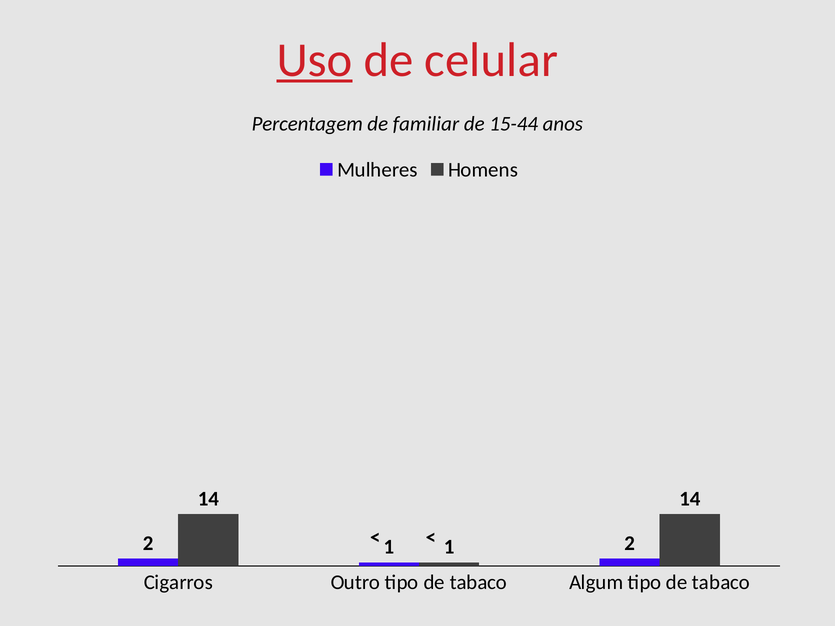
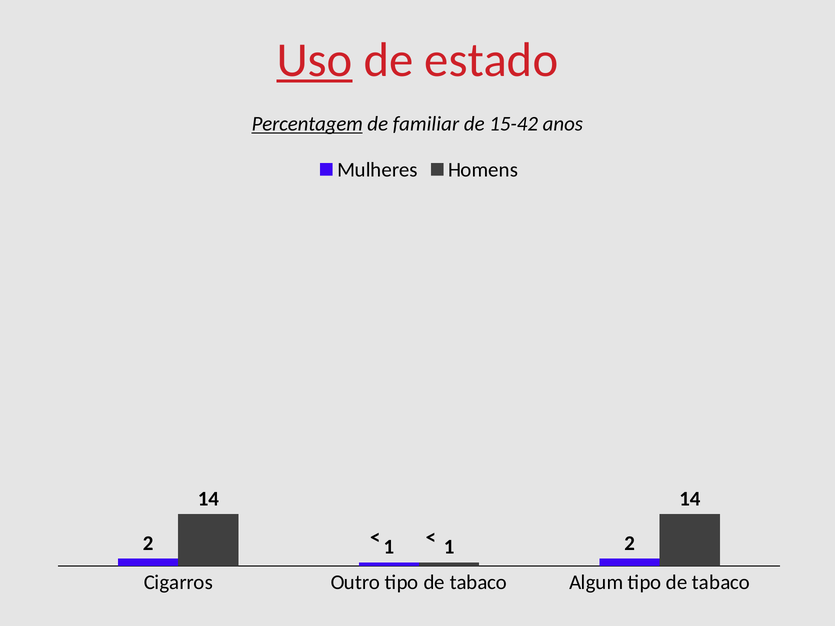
celular: celular -> estado (491, 60)
Percentagem underline: none -> present (307, 124)
15-44: 15-44 -> 15-42 (514, 124)
